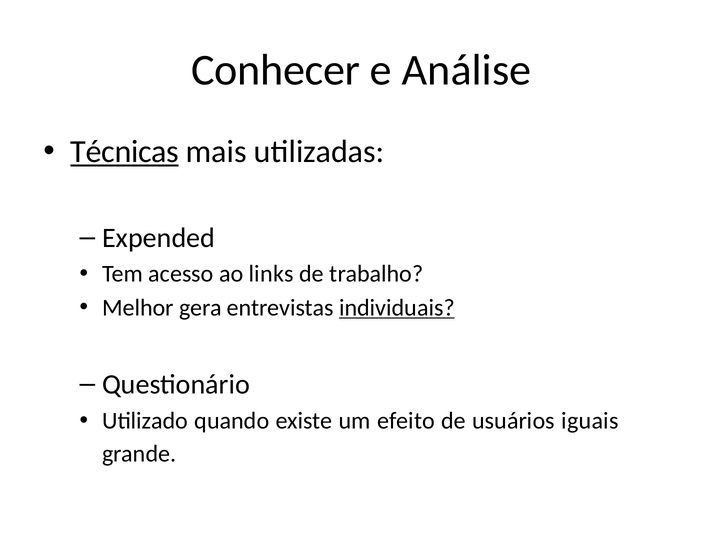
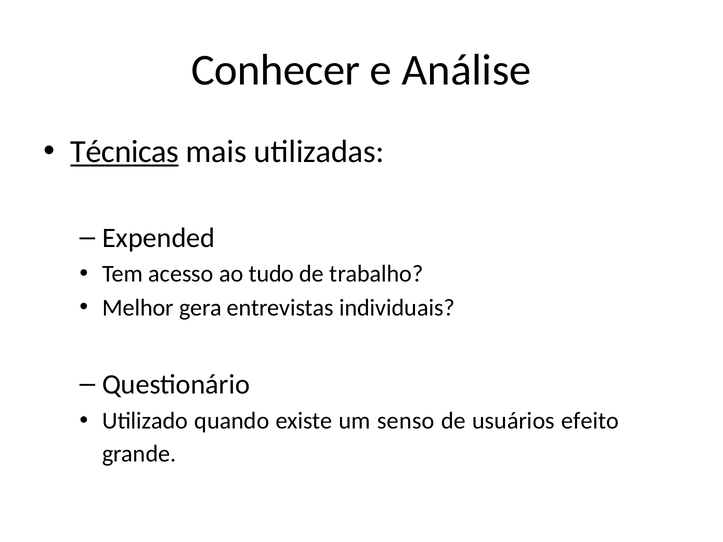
links: links -> tudo (271, 274)
individuais underline: present -> none (397, 308)
efeito: efeito -> senso (406, 421)
iguais: iguais -> efeito (590, 421)
